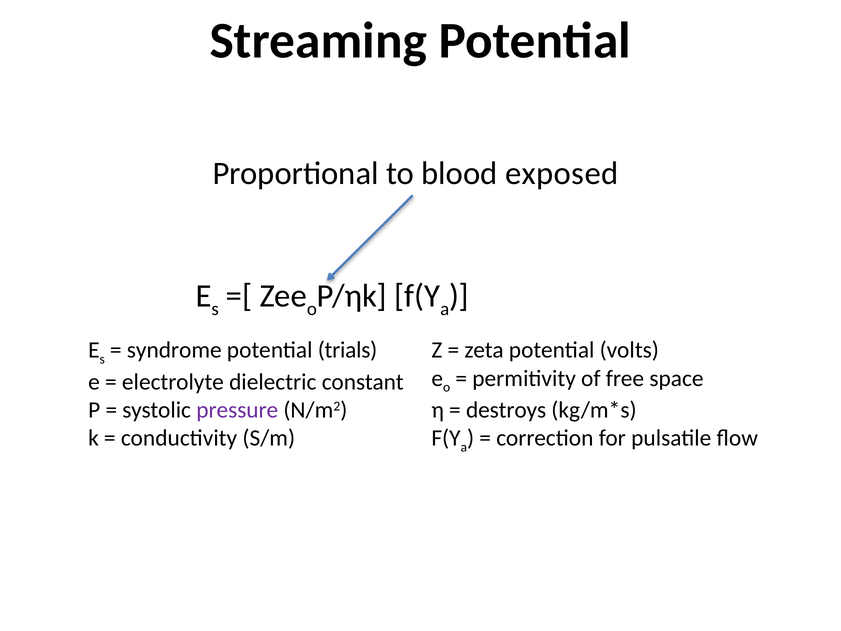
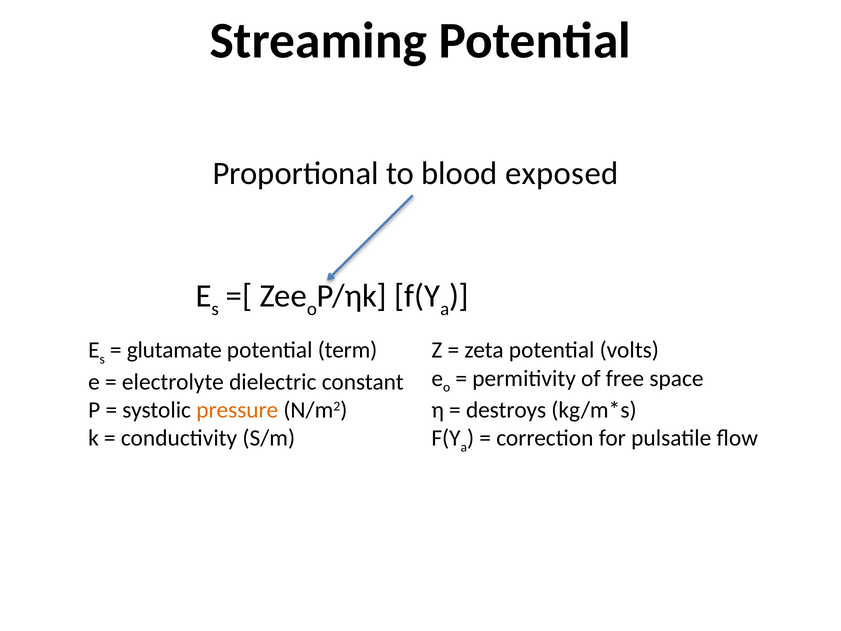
syndrome: syndrome -> glutamate (174, 350)
trials: trials -> term (348, 350)
pressure colour: purple -> orange (237, 410)
